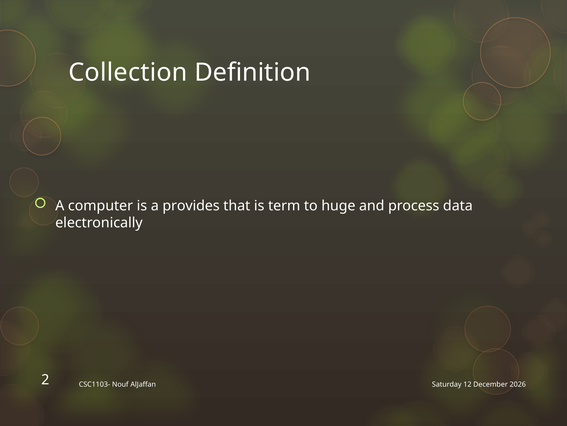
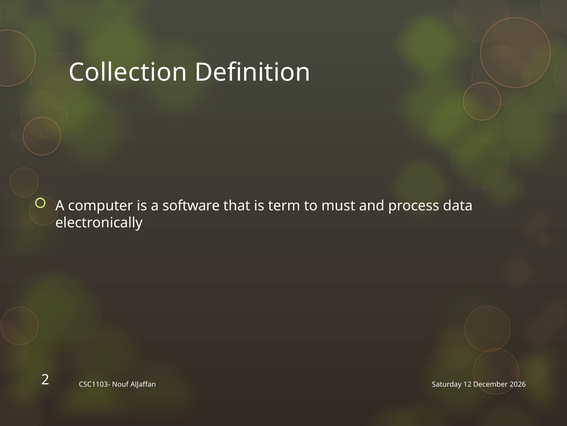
provides: provides -> software (191, 205)
huge: huge -> must (338, 205)
